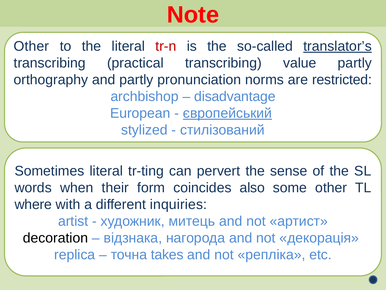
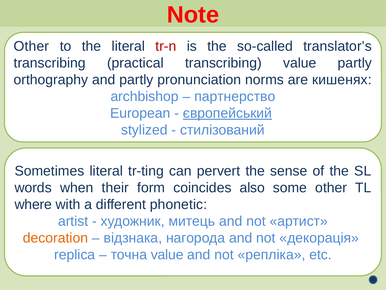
translator’s underline: present -> none (338, 46)
restricted: restricted -> кишенях (342, 80)
disadvantage: disadvantage -> партнерство (235, 96)
inquiries: inquiries -> phonetic (179, 204)
decoration colour: black -> orange (56, 238)
точна takes: takes -> value (167, 254)
